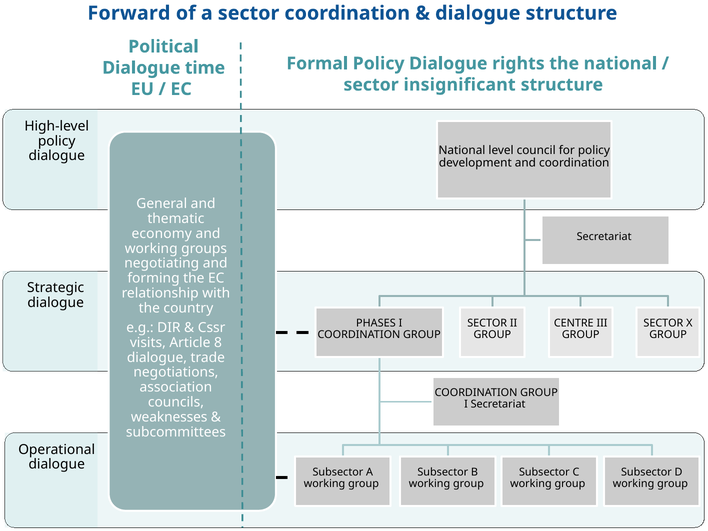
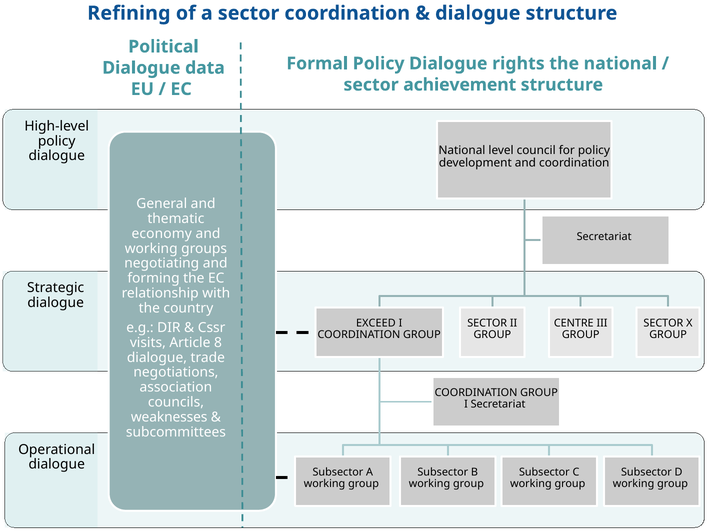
Forward: Forward -> Refining (129, 13)
time: time -> data (205, 68)
insignificant: insignificant -> achievement (460, 85)
PHASES: PHASES -> EXCEED (376, 323)
